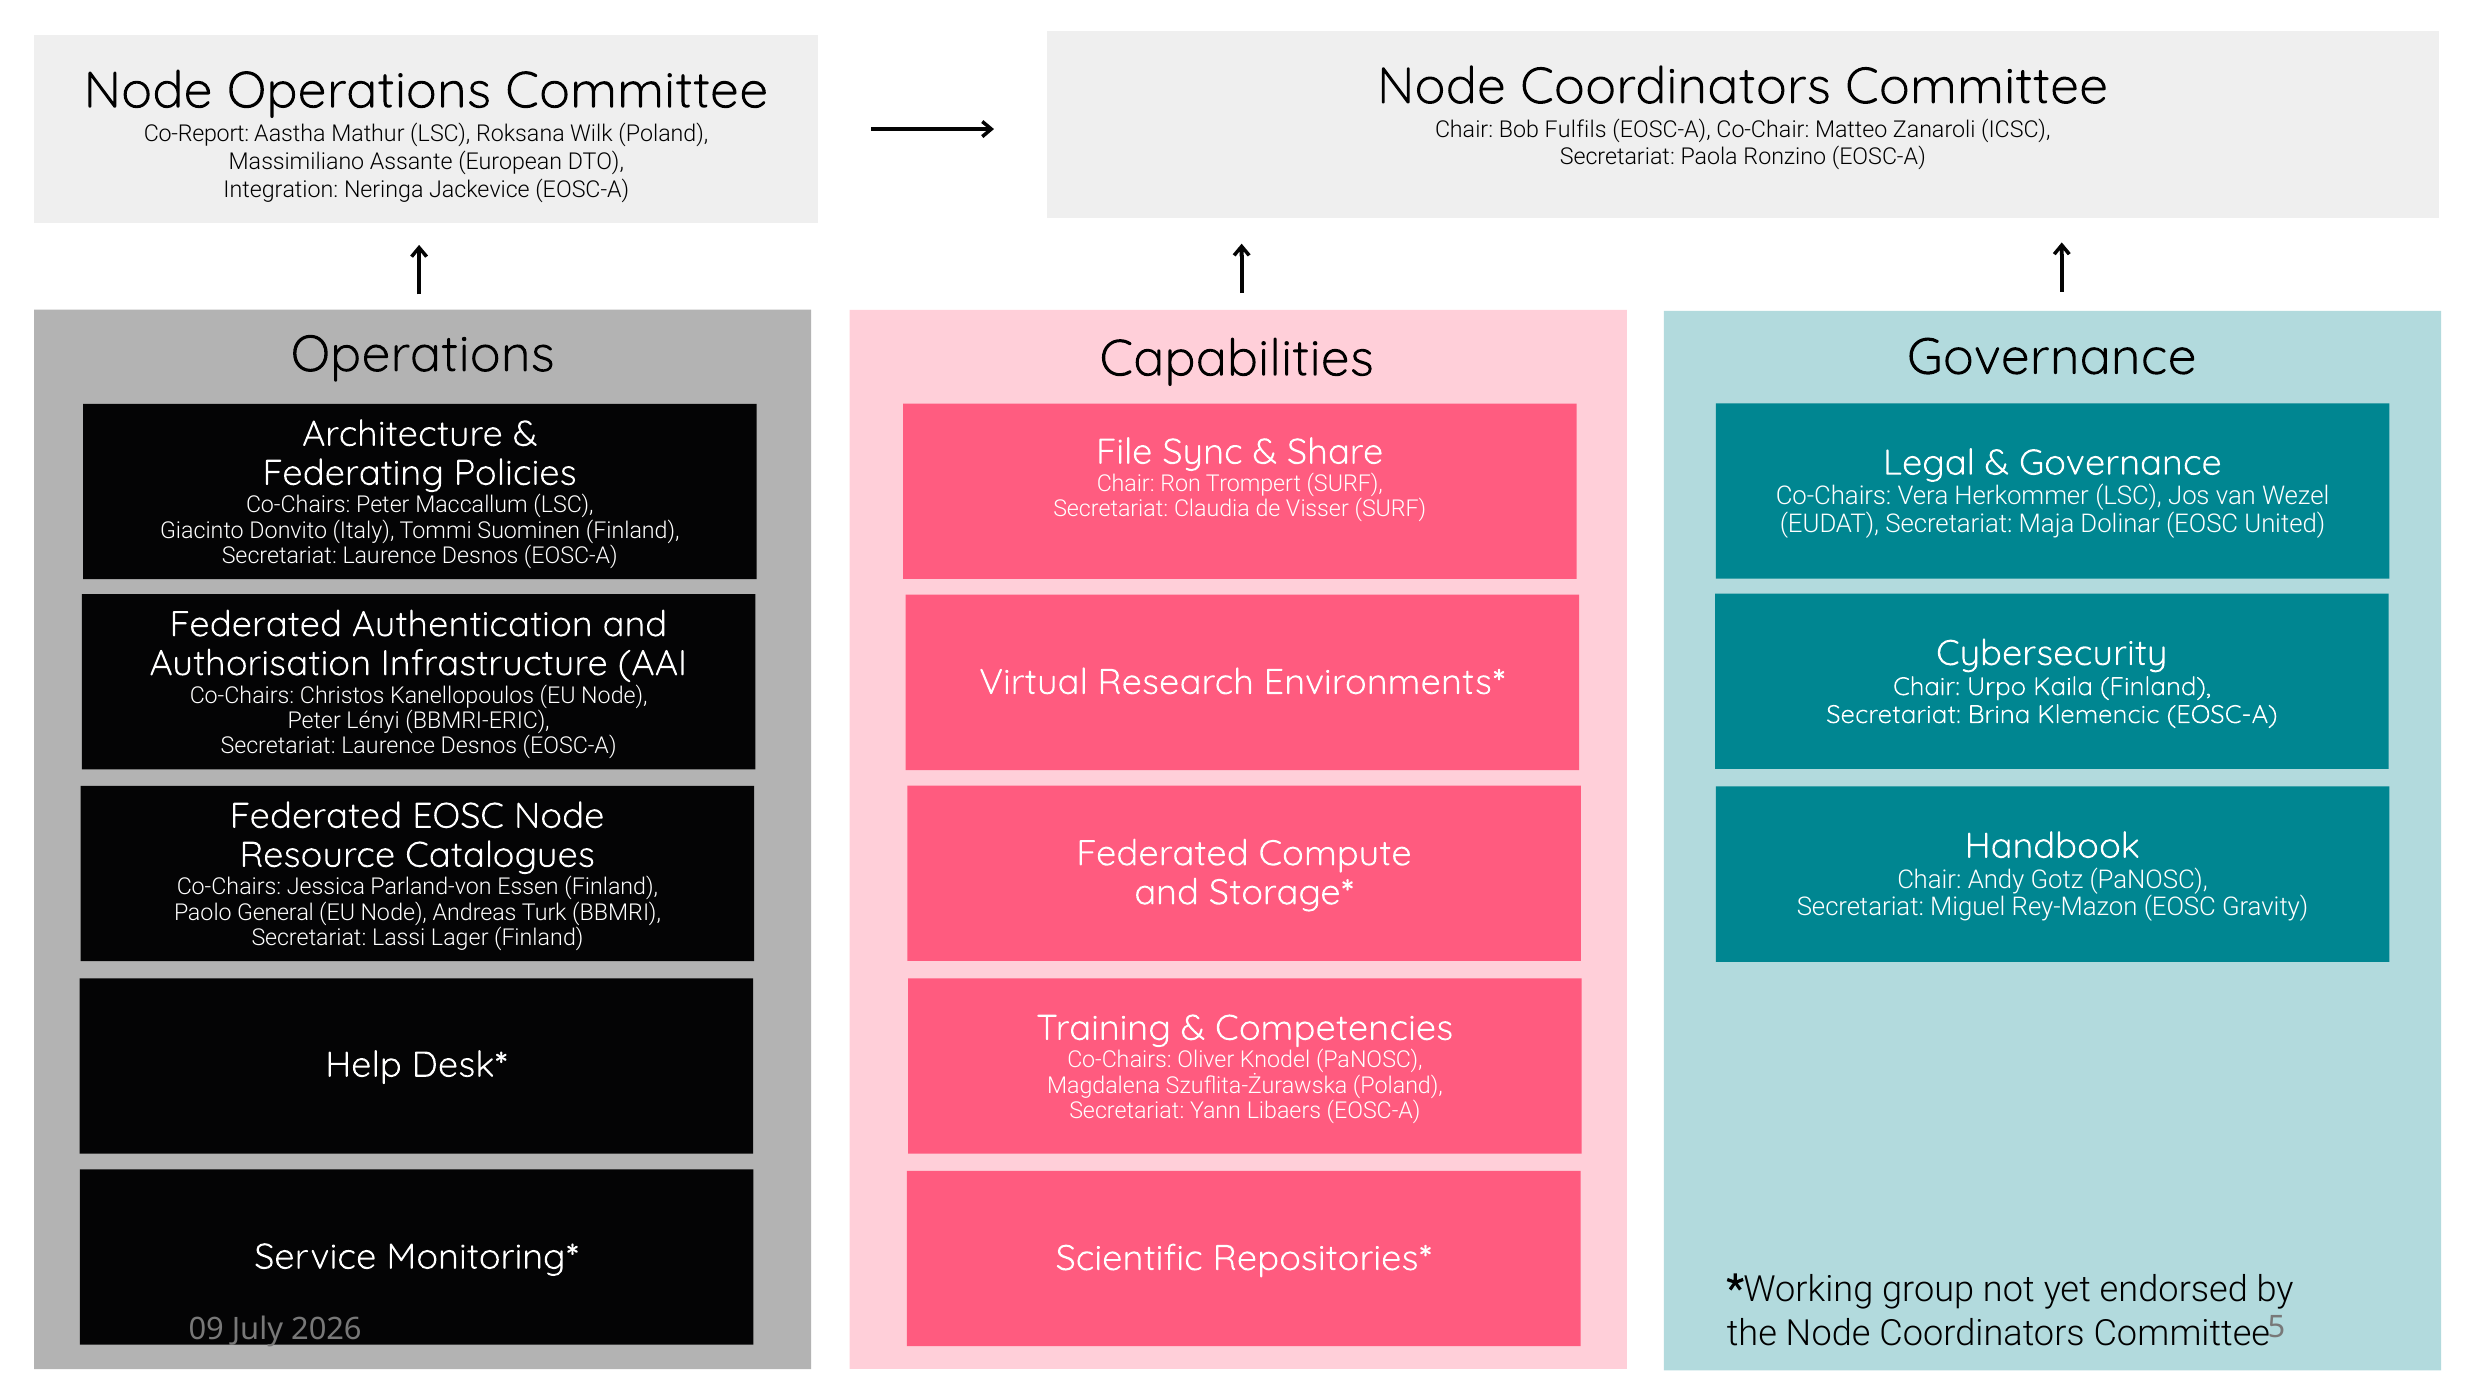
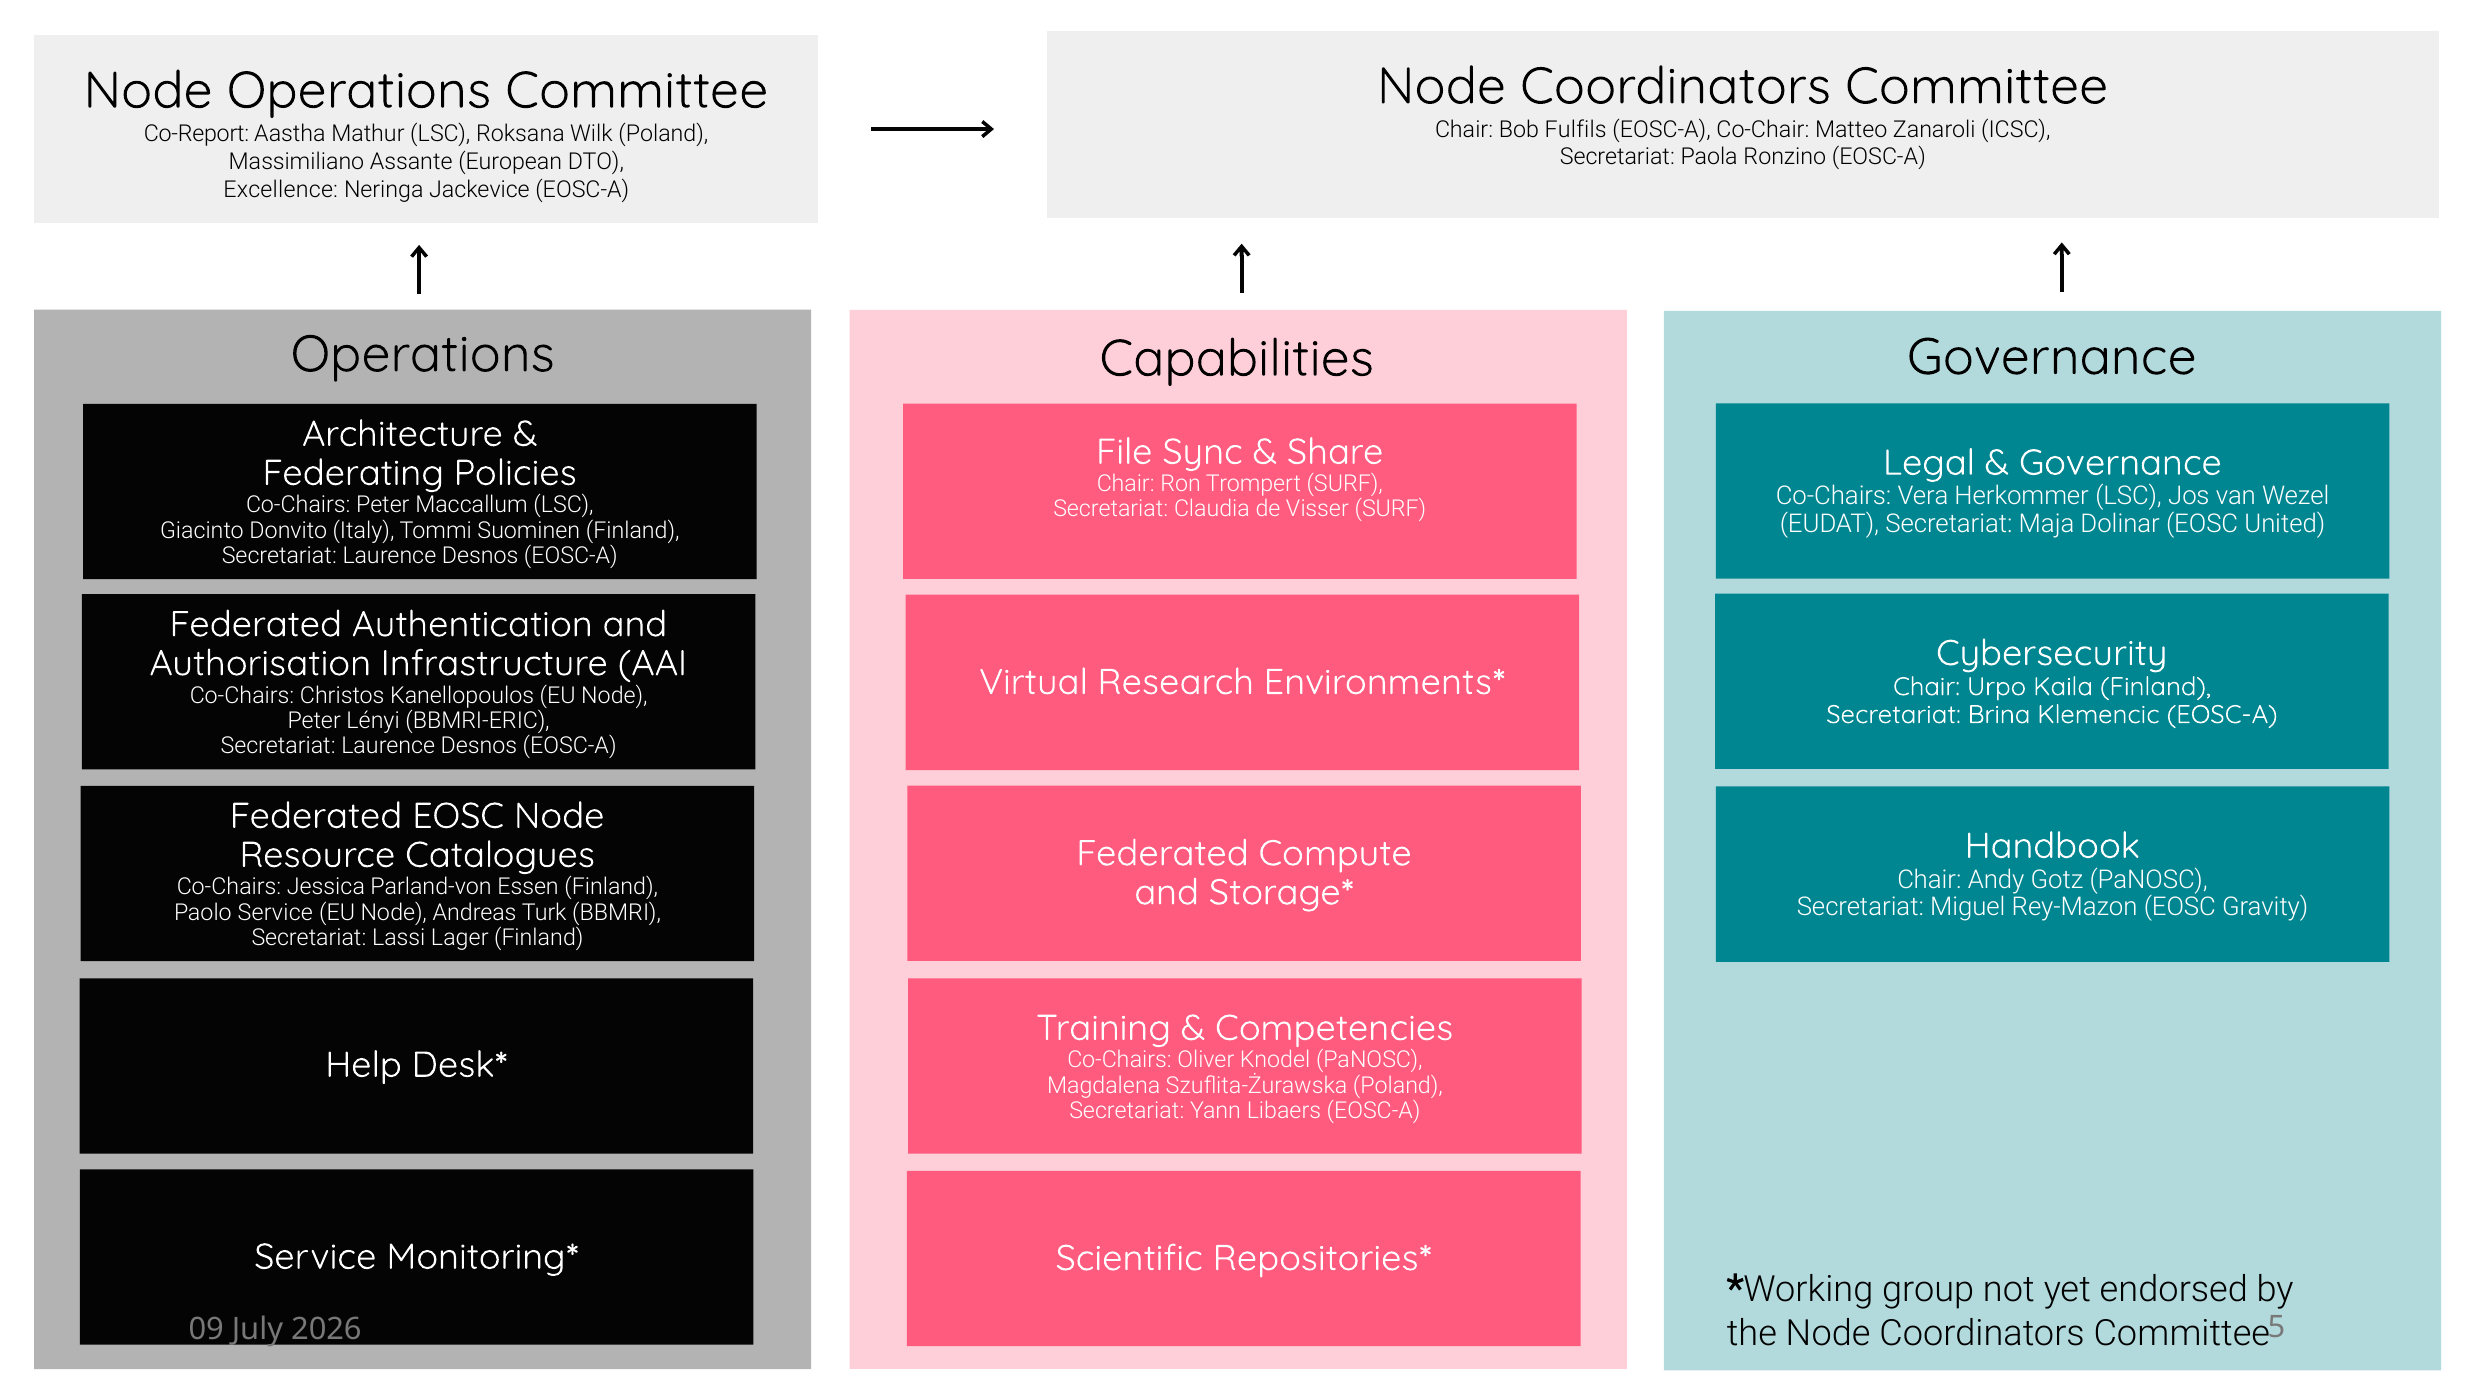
Integration: Integration -> Excellence (281, 189)
Paolo General: General -> Service (275, 912)
